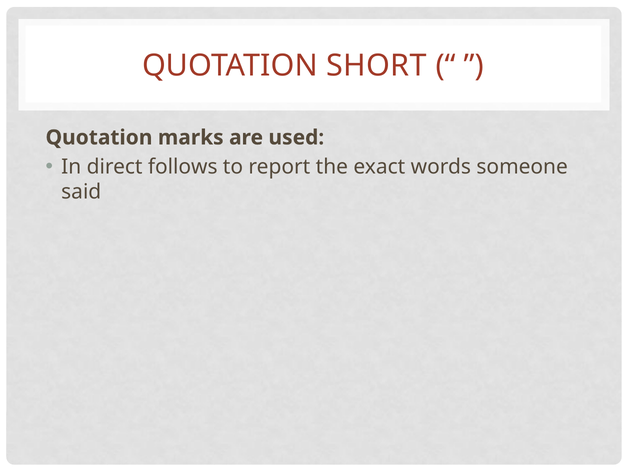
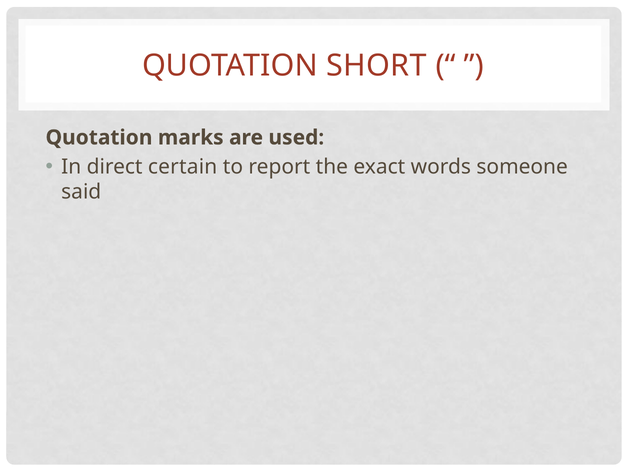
follows: follows -> certain (183, 167)
